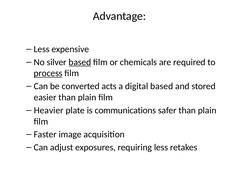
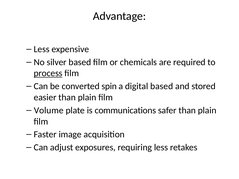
based underline: present -> none (80, 62)
acts: acts -> spin (109, 86)
Heavier: Heavier -> Volume (49, 110)
